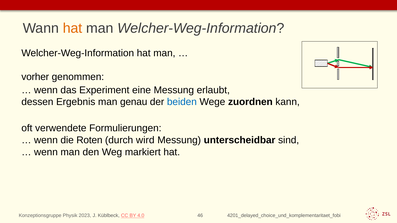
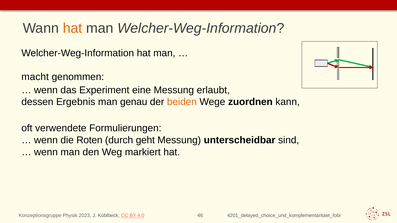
vorher: vorher -> macht (35, 77)
beiden colour: blue -> orange (182, 102)
wird: wird -> geht (145, 140)
